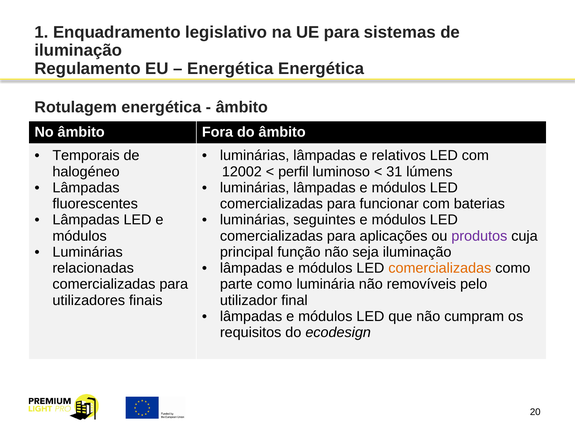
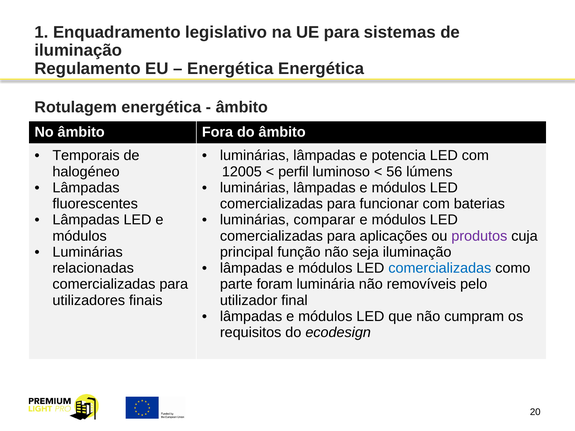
relativos: relativos -> potencia (399, 156)
12002: 12002 -> 12005 (242, 172)
31: 31 -> 56 (394, 172)
seguintes: seguintes -> comparar (324, 220)
comercializadas colour: orange -> blue (440, 268)
parte como: como -> foram (275, 284)
